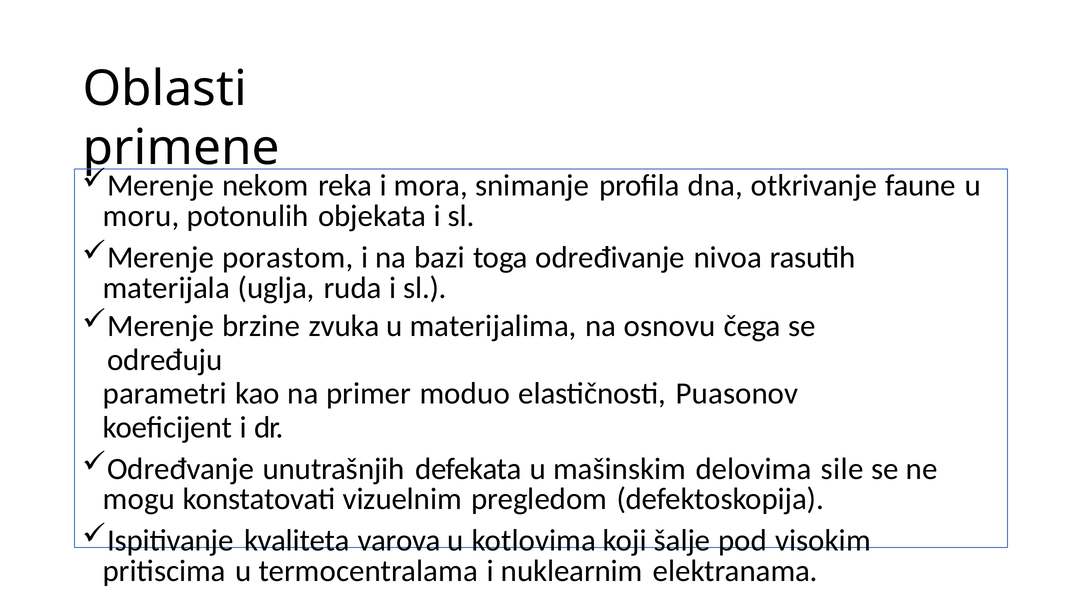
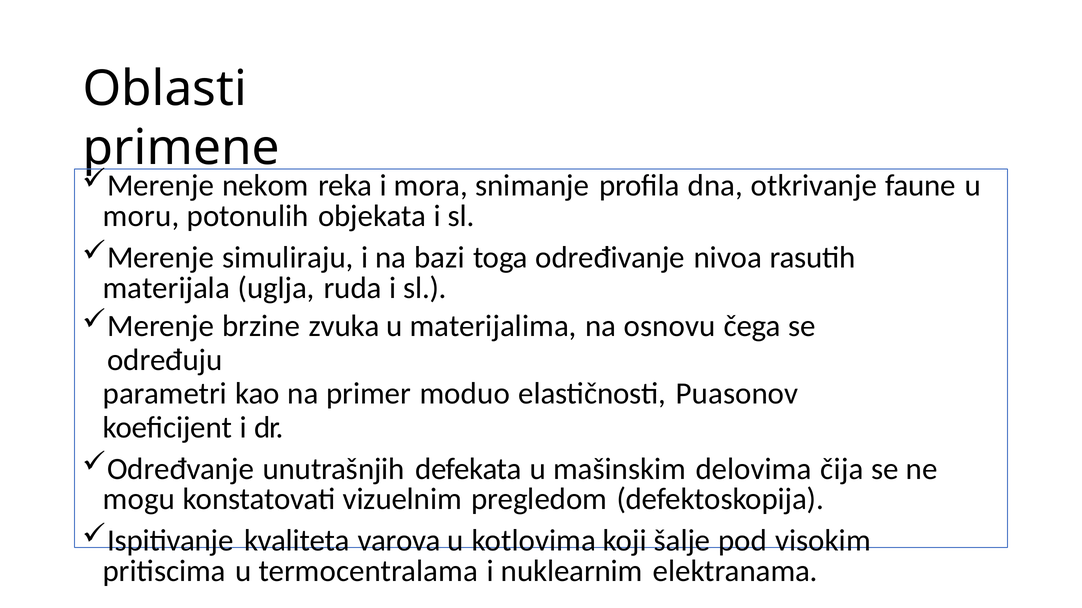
porastom: porastom -> simuliraju (288, 258)
sile: sile -> čija (842, 469)
